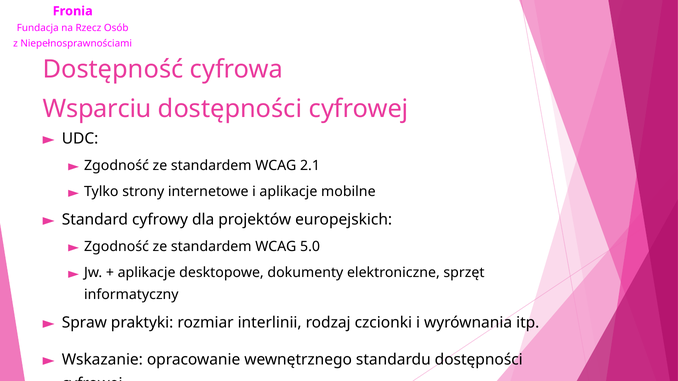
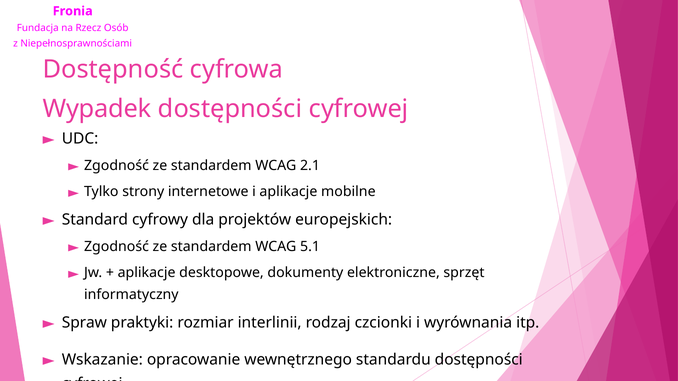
Wsparciu: Wsparciu -> Wypadek (97, 109)
5.0: 5.0 -> 5.1 (310, 247)
